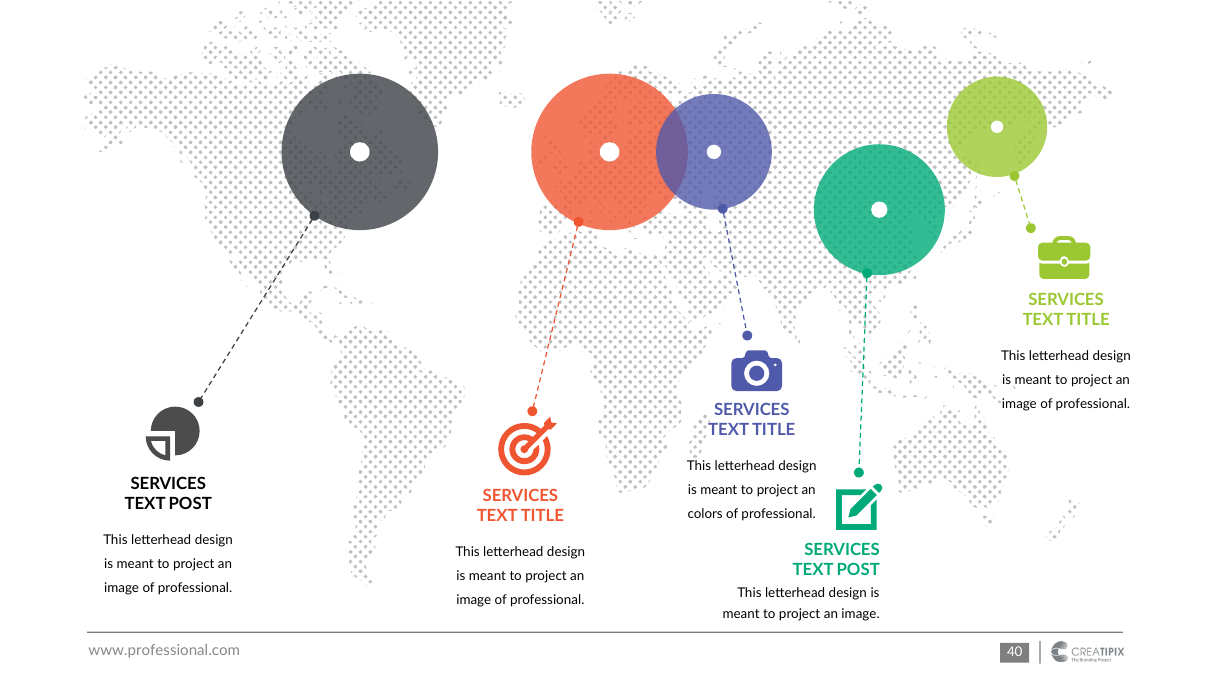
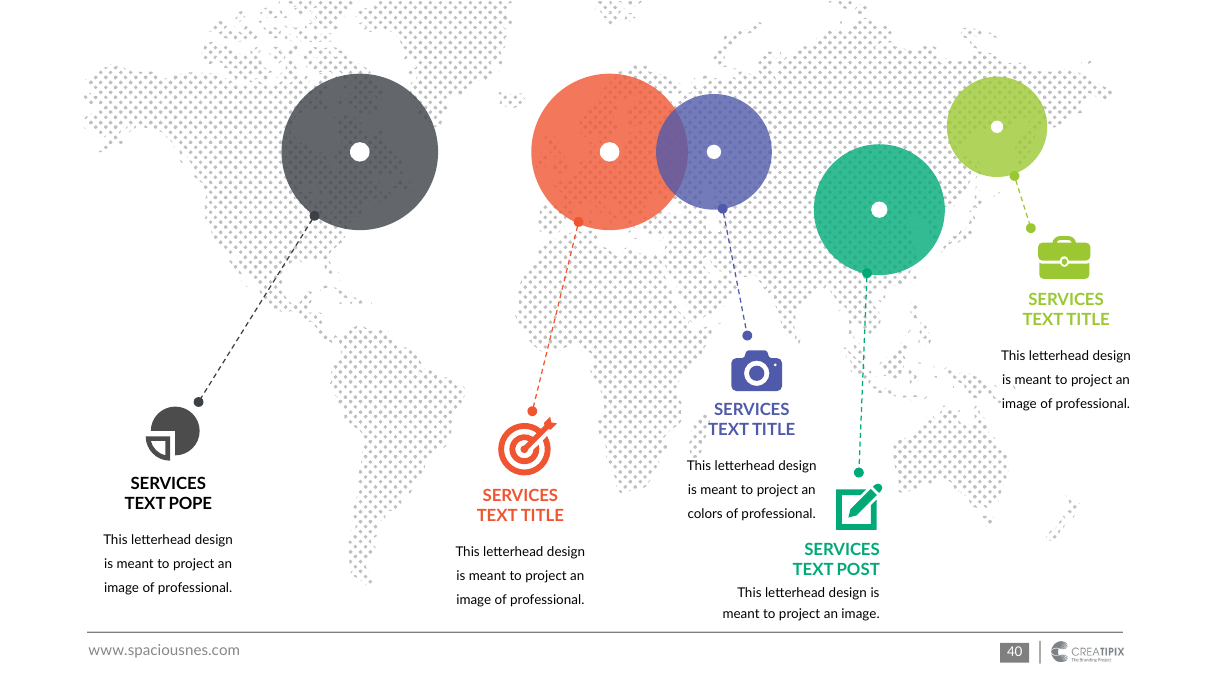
POST: POST -> POPE (190, 504)
www.professional.com: www.professional.com -> www.spaciousnes.com (164, 651)
